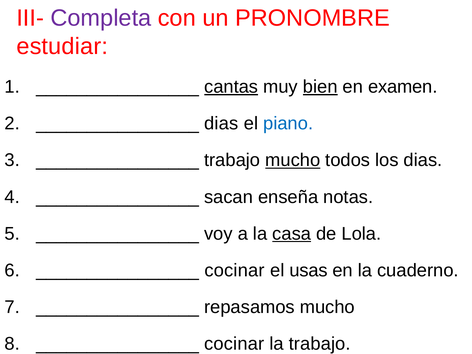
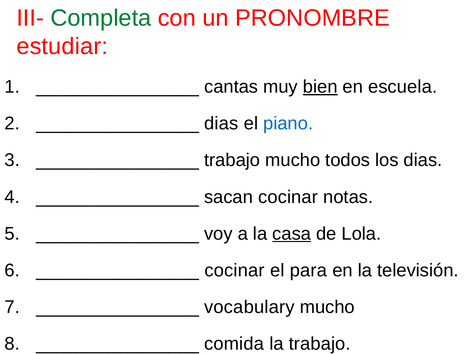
Completa colour: purple -> green (101, 18)
cantas underline: present -> none (231, 87)
examen: examen -> escuela (403, 87)
mucho underline: present -> none (293, 160)
sacan enseña: enseña -> cocinar (288, 197)
usas: usas -> para (308, 270)
cuaderno: cuaderno -> televisión (418, 270)
repasamos: repasamos -> vocabulary (249, 307)
cocinar: cocinar -> comida (234, 344)
